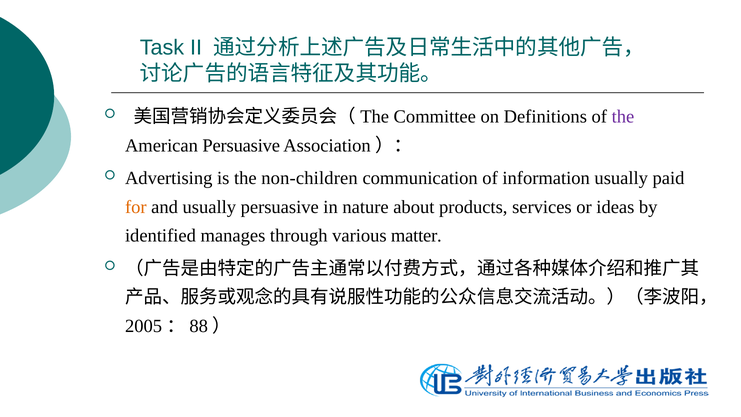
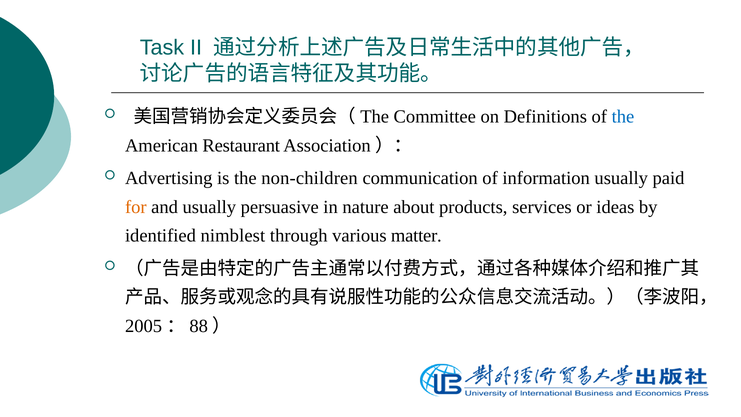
the colour: purple -> blue (623, 116)
American Persuasive: Persuasive -> Restaurant (241, 145)
manages: manages -> nimblest (233, 236)
